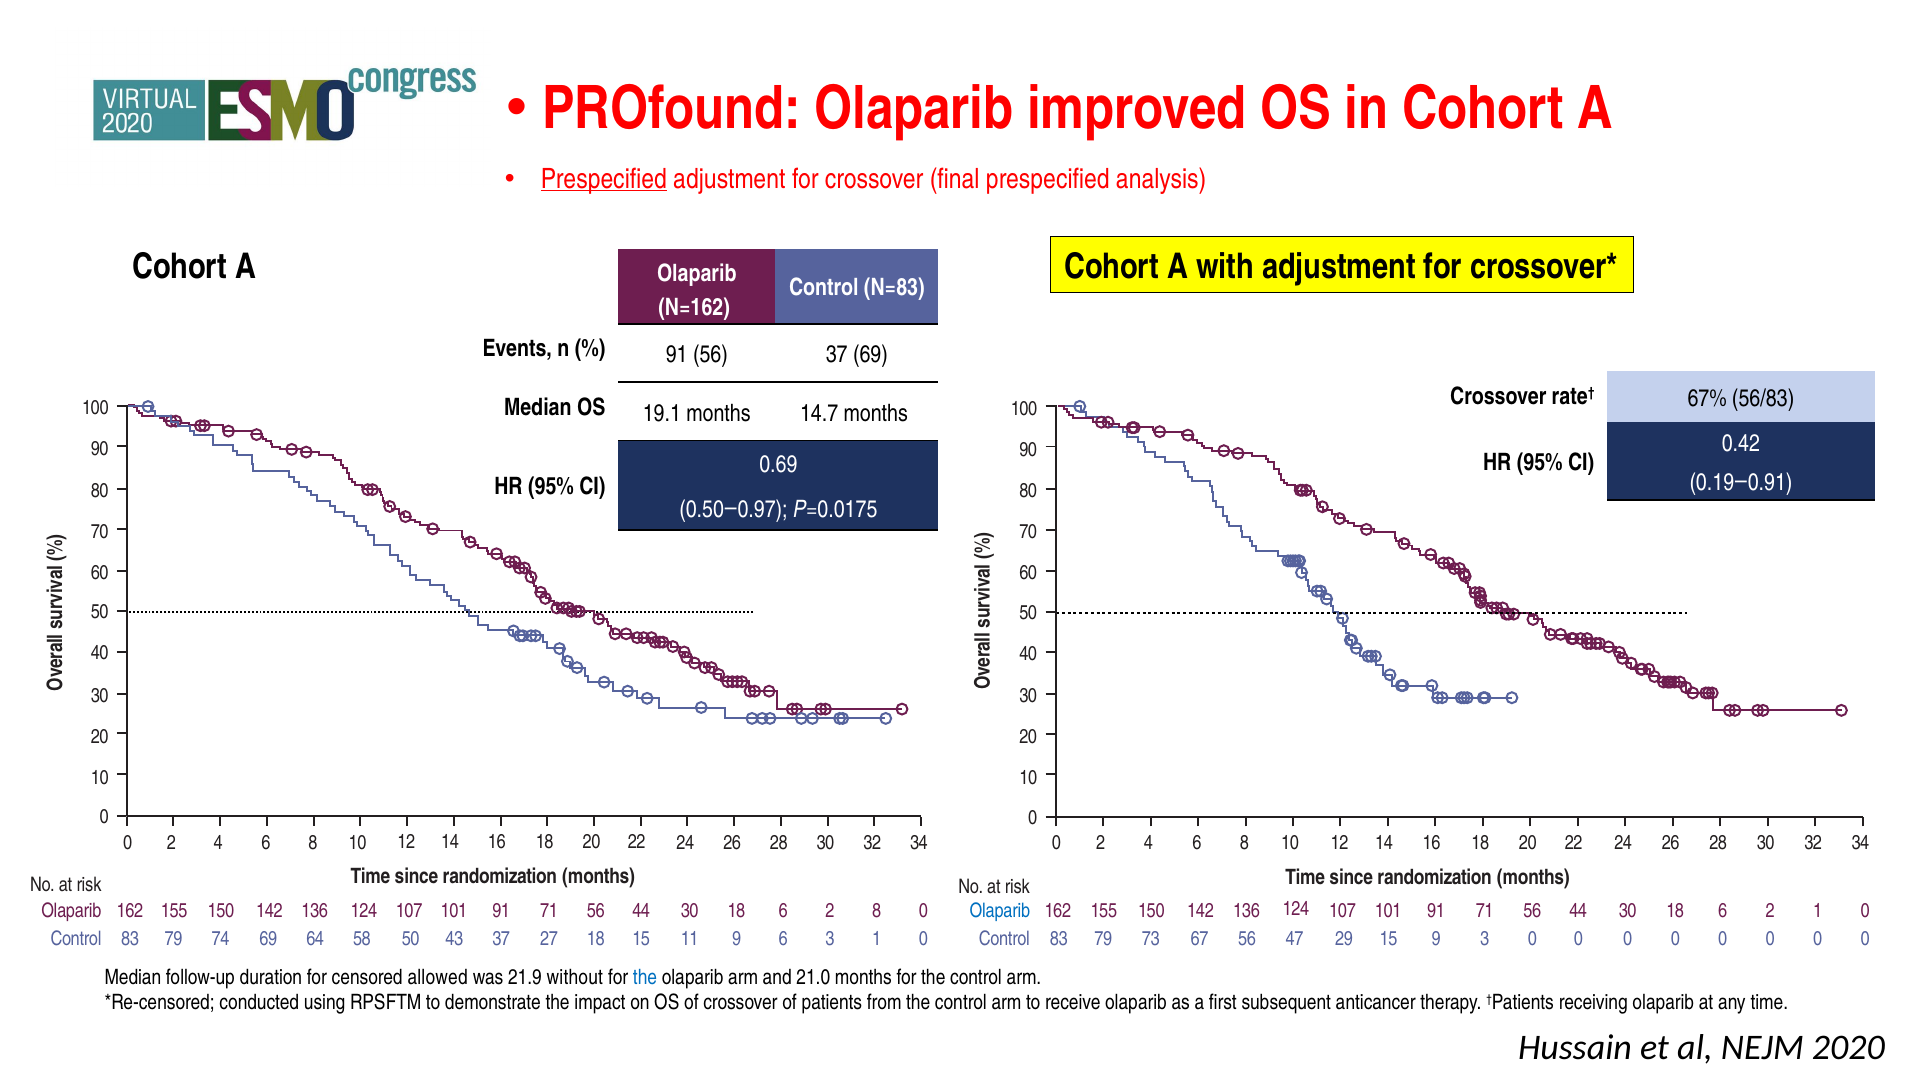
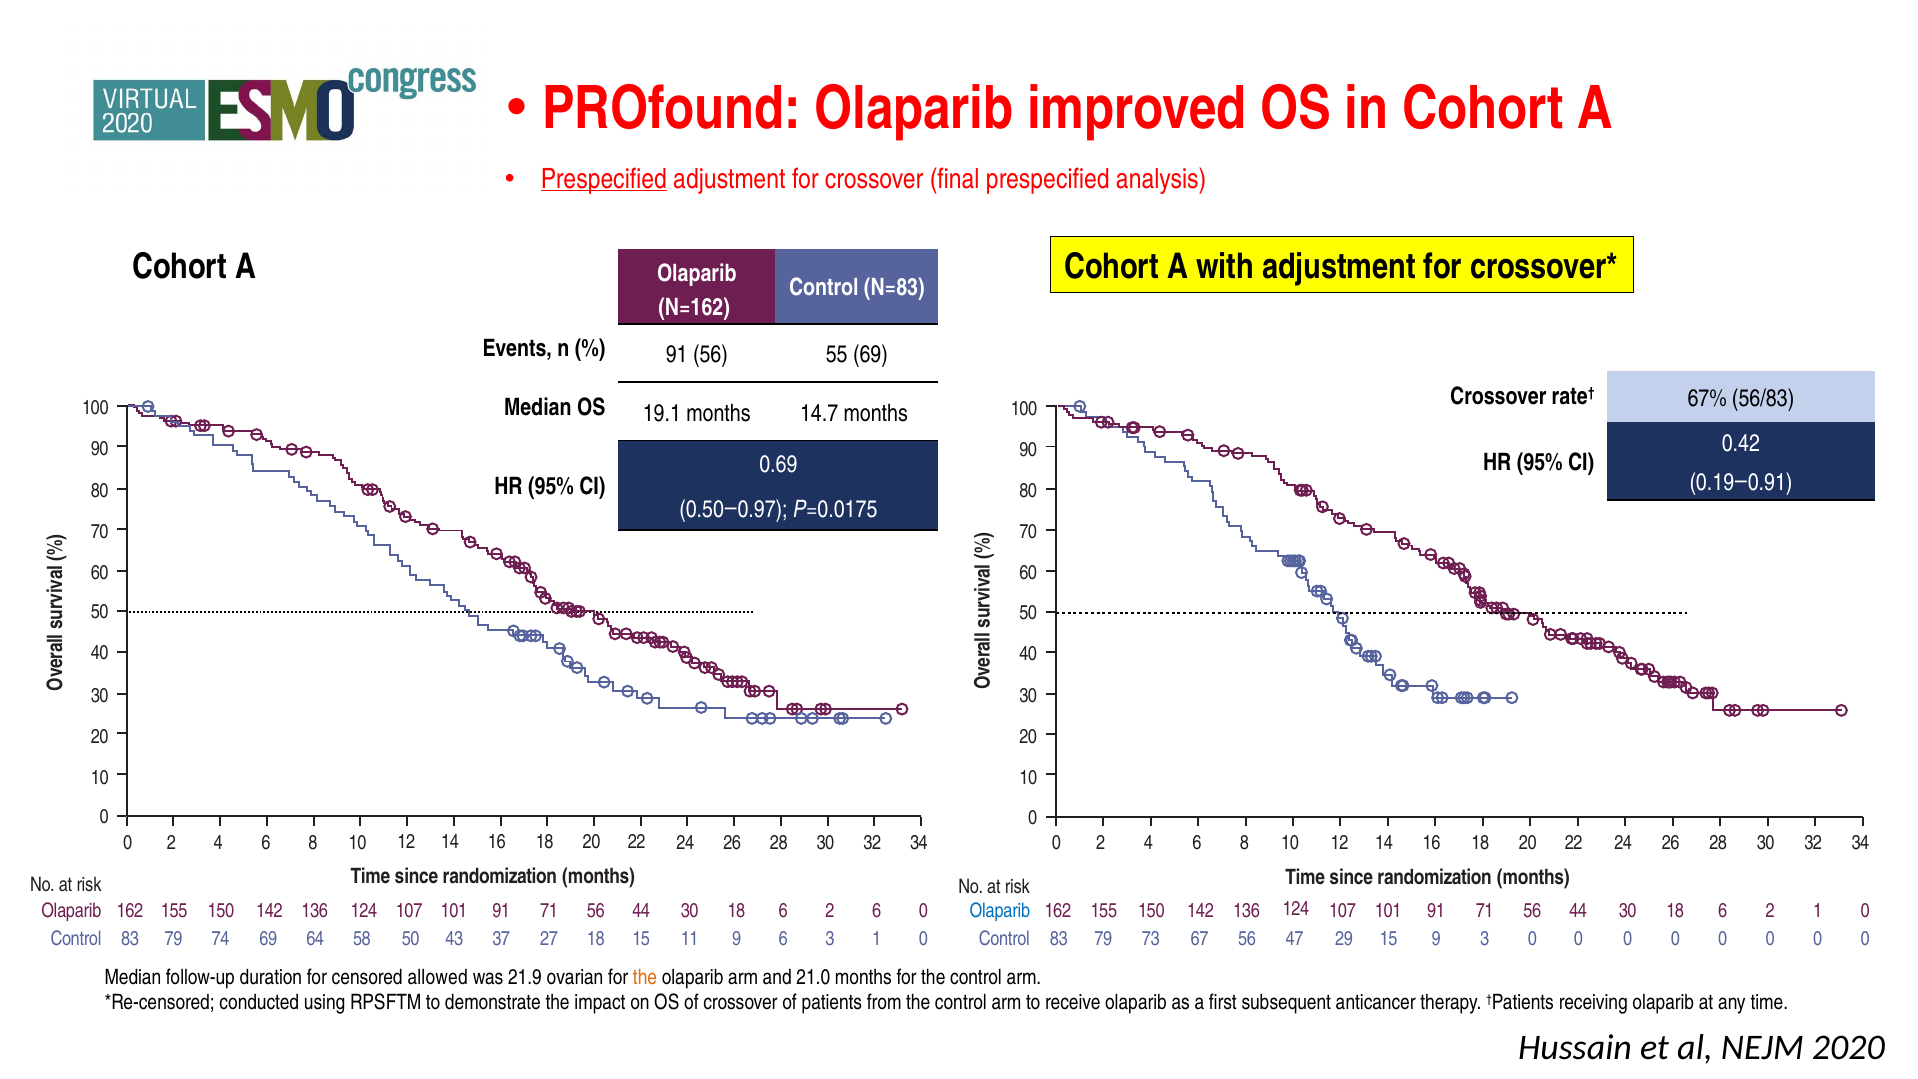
56 37: 37 -> 55 (837, 355)
162 8: 8 -> 6 (877, 910)
without: without -> ovarian (575, 977)
the colour: blue -> orange (645, 977)
